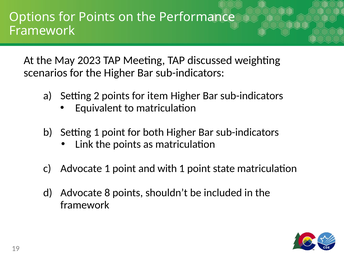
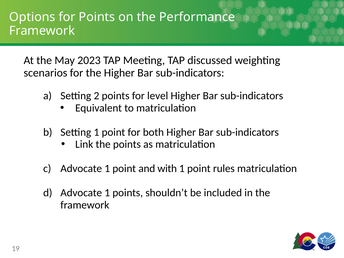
item: item -> level (158, 96)
state: state -> rules (224, 169)
8: 8 -> 1 (107, 193)
